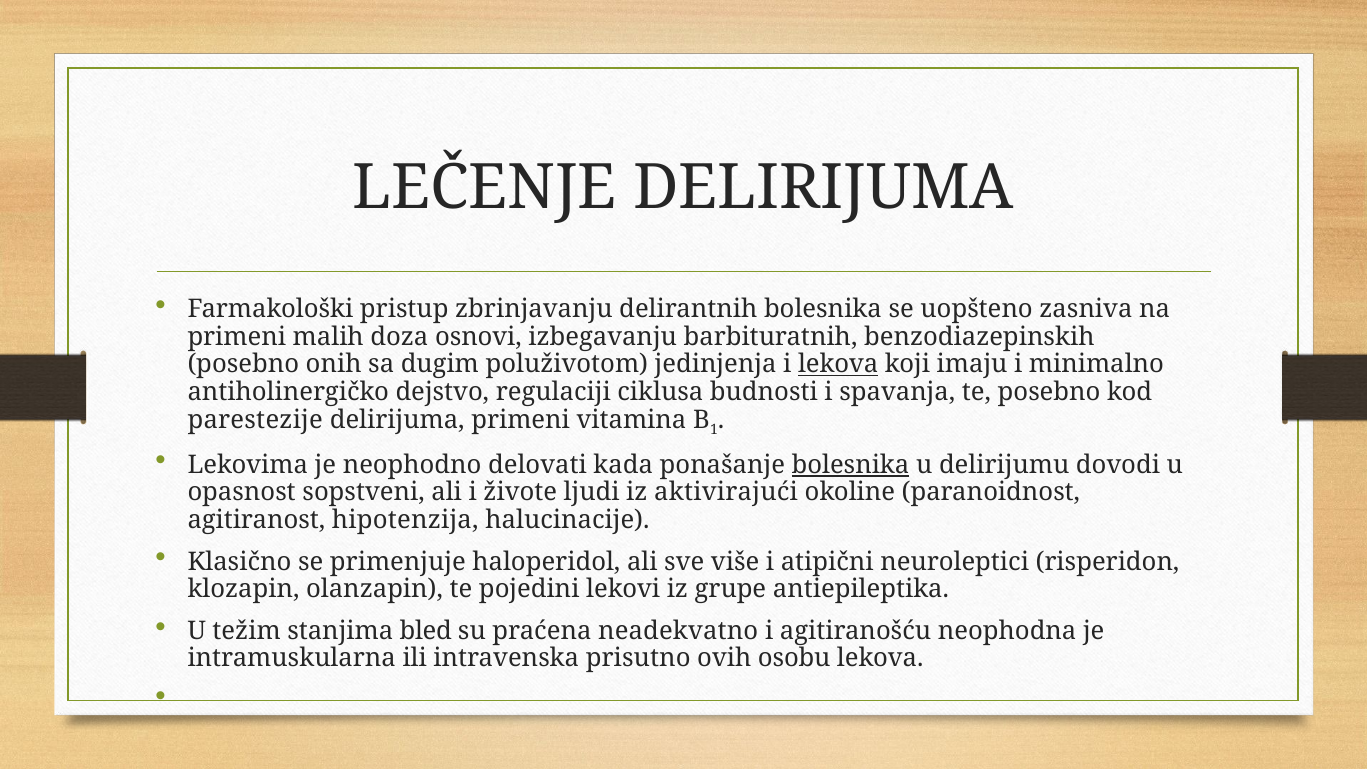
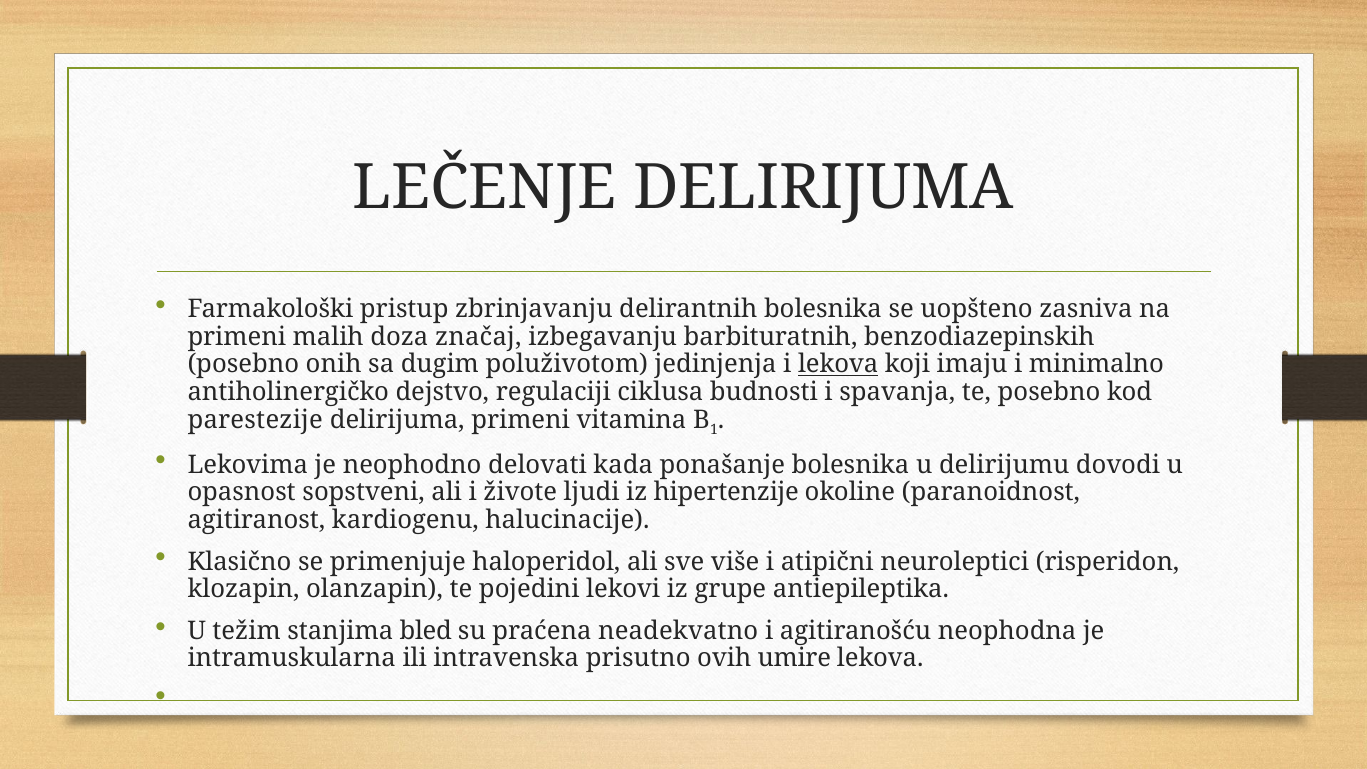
osnovi: osnovi -> značaj (478, 337)
bolesnika underline: present -> none (851, 465)
aktivirajući: aktivirajući -> hipertenzije (726, 492)
hipotenzija: hipotenzija -> kardiogenu (405, 520)
osobu: osobu -> umire (794, 658)
